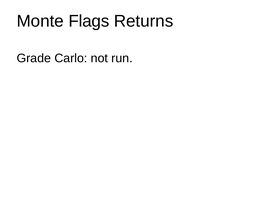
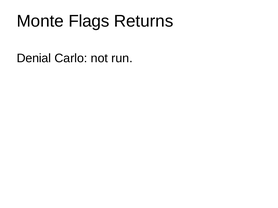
Grade: Grade -> Denial (34, 58)
